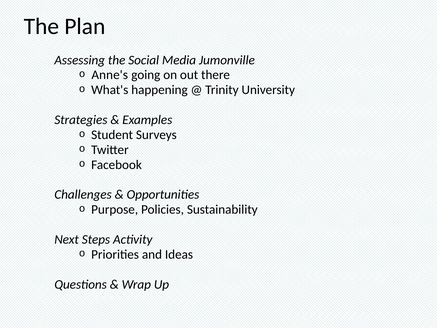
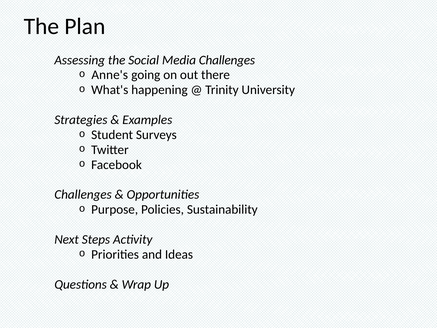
Media Jumonville: Jumonville -> Challenges (227, 60)
